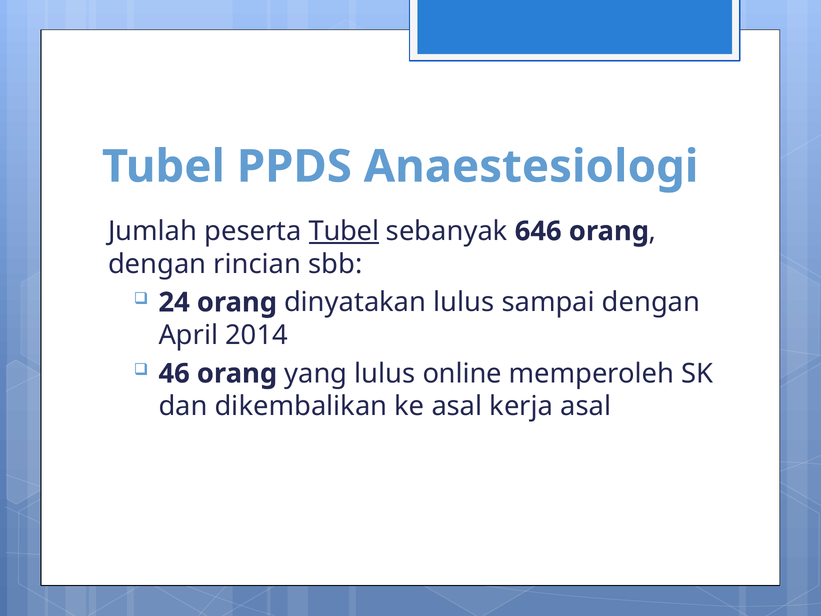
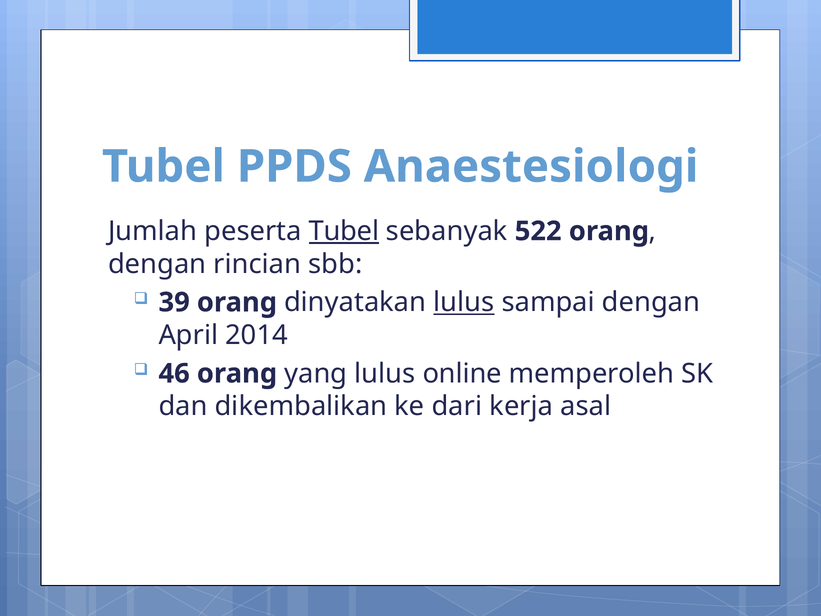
646: 646 -> 522 (538, 231)
24: 24 -> 39 (174, 302)
lulus underline: none -> present (464, 302)
ke asal: asal -> dari (457, 406)
